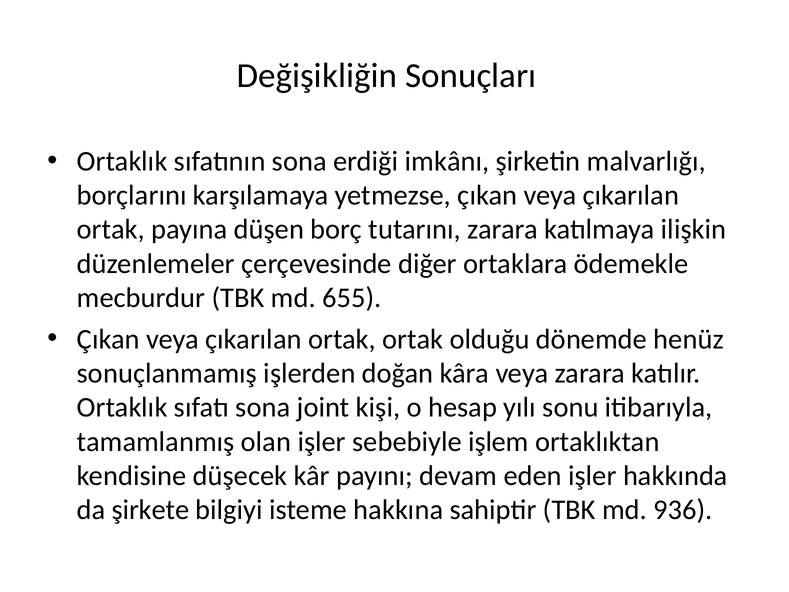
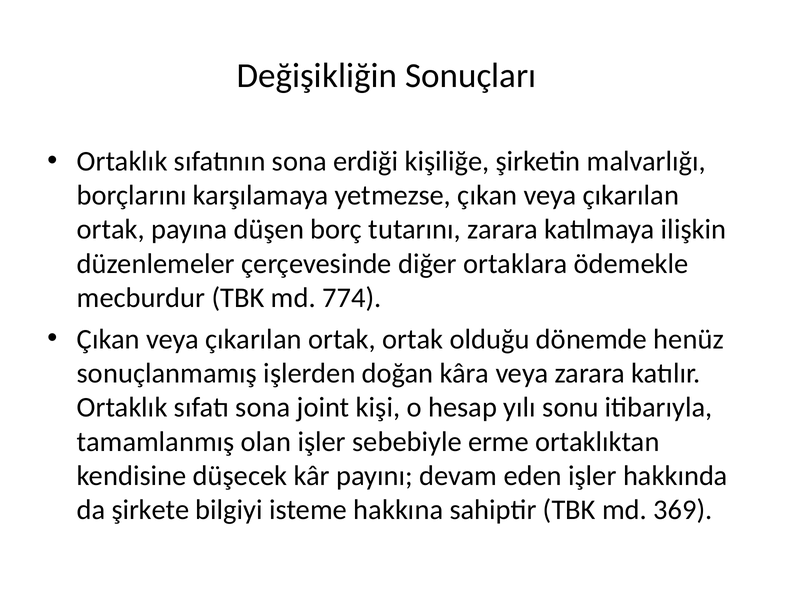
imkânı: imkânı -> kişiliğe (447, 161)
655: 655 -> 774 (352, 298)
işlem: işlem -> erme (498, 441)
936: 936 -> 369 (683, 510)
